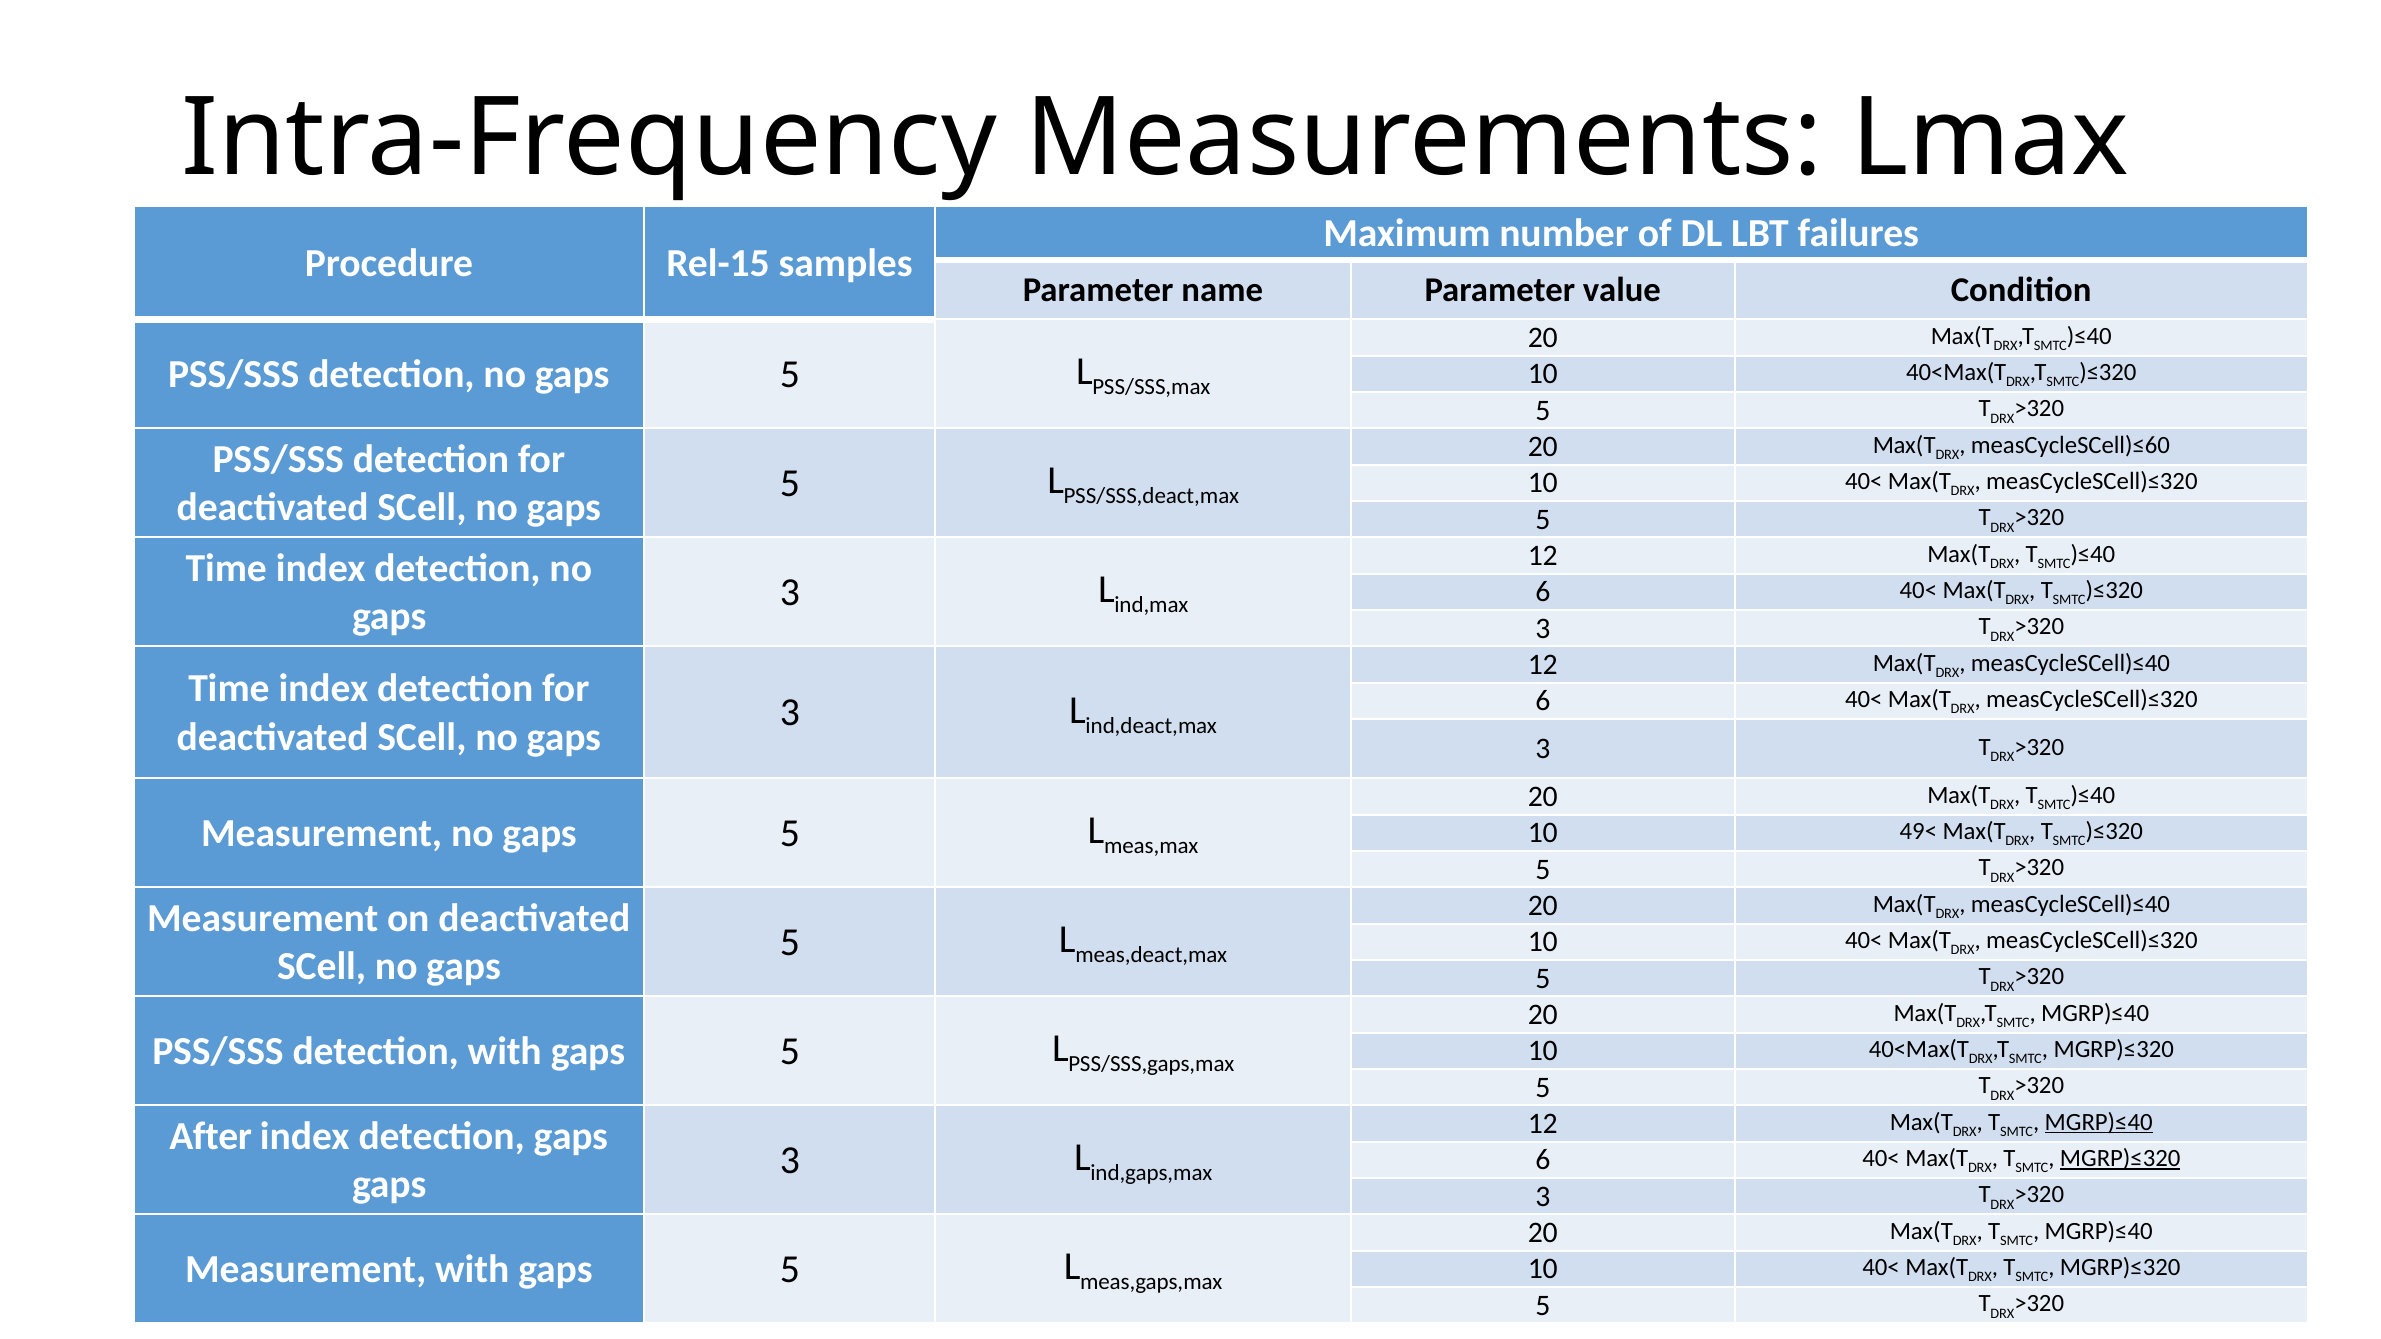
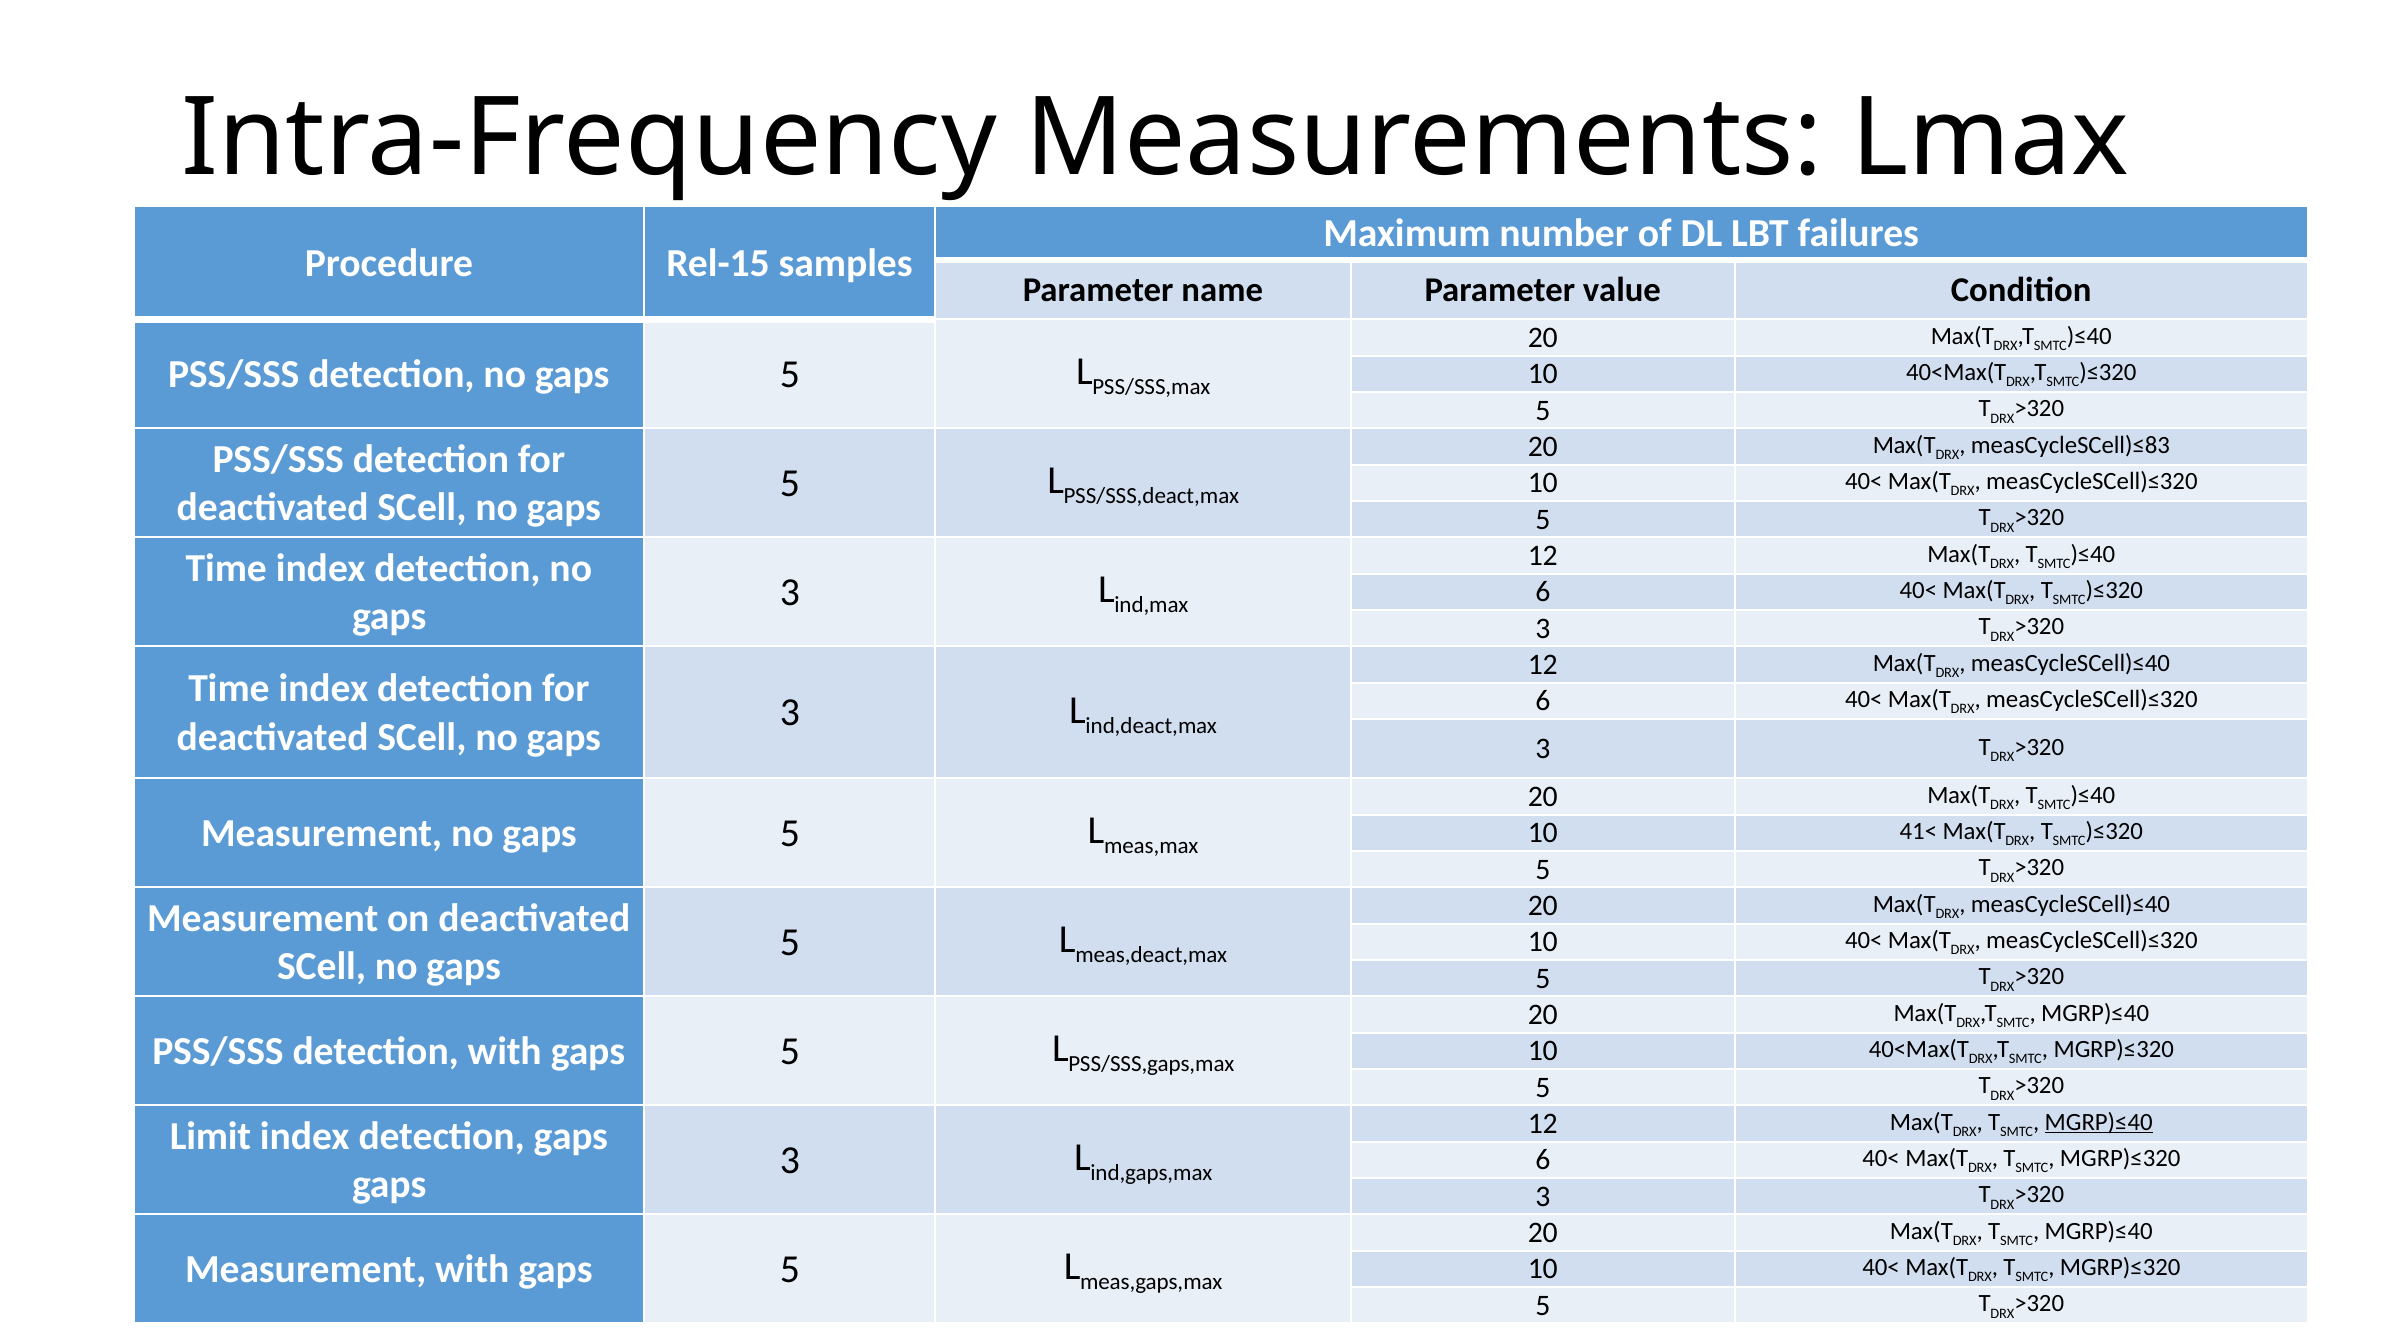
measCycleSCell)≤60: measCycleSCell)≤60 -> measCycleSCell)≤83 (2070, 445)
49<: 49< -> 41< (1918, 832)
After: After -> Limit (211, 1136)
MGRP)≤320 underline: present -> none (2120, 1159)
